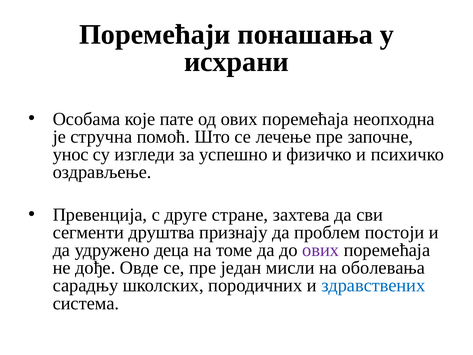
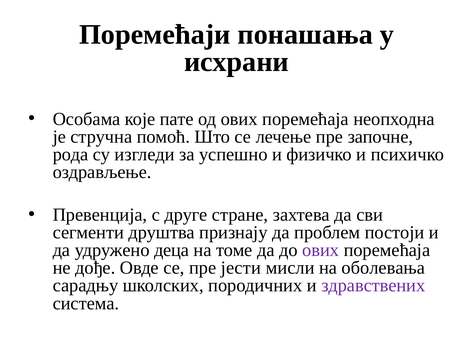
унос: унос -> рода (71, 154)
један: један -> јести (241, 268)
здравствених colour: blue -> purple (373, 285)
